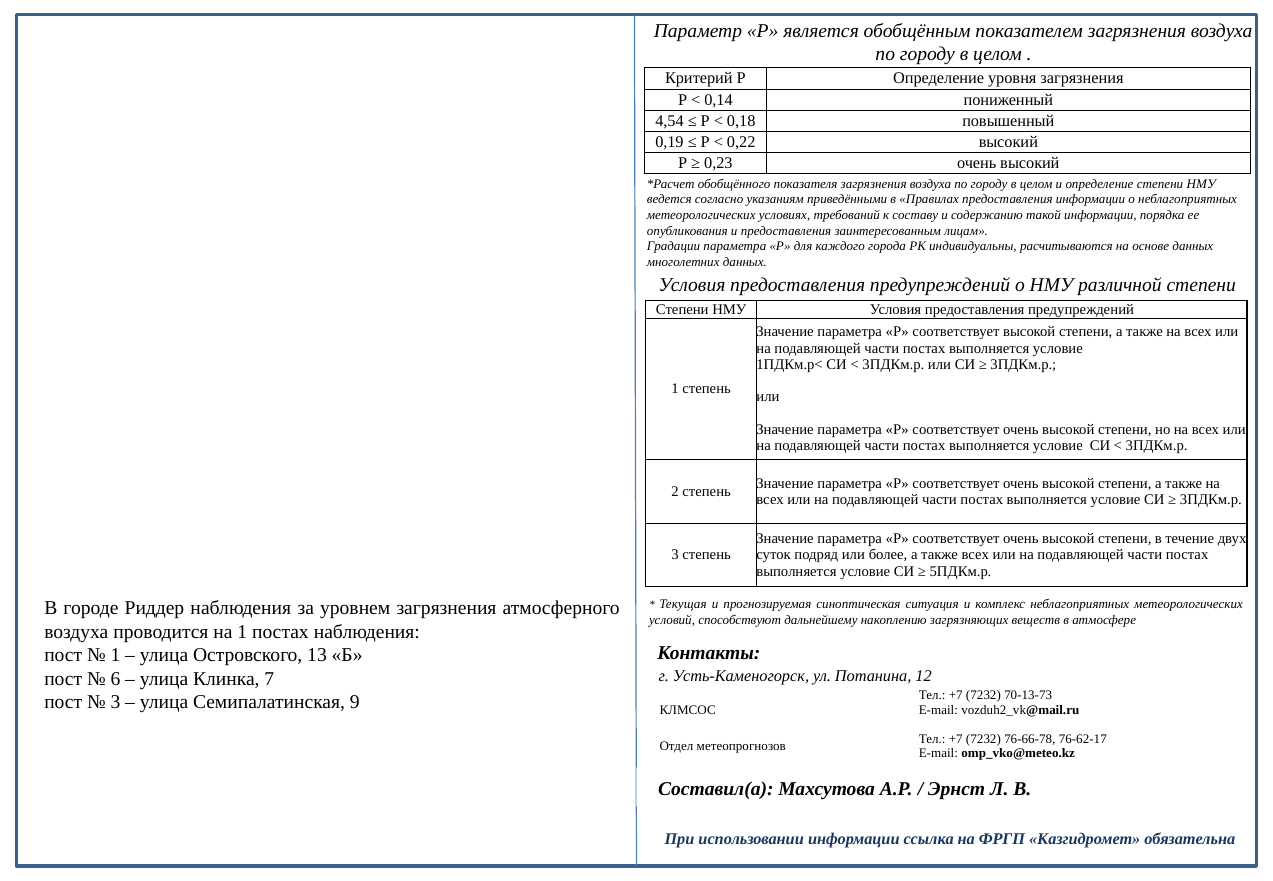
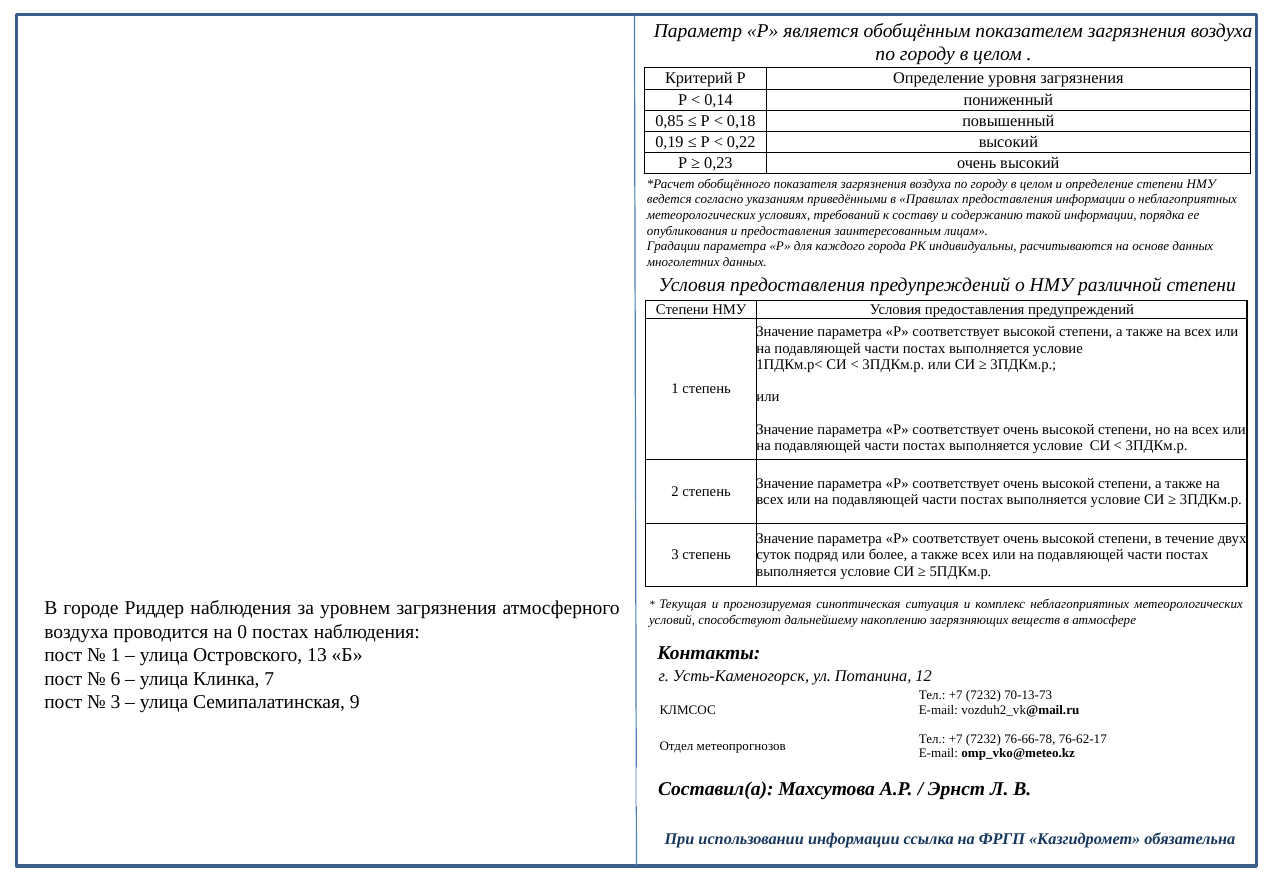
4,54: 4,54 -> 0,85 (670, 121)
на 1: 1 -> 0 (242, 632)
